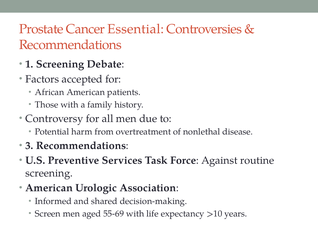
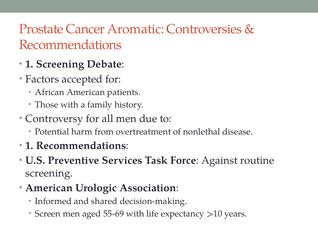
Essential: Essential -> Aromatic (136, 29)
3: 3 -> 1 (29, 146)
